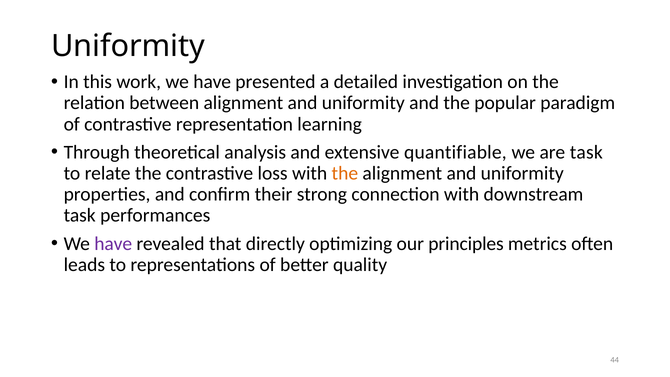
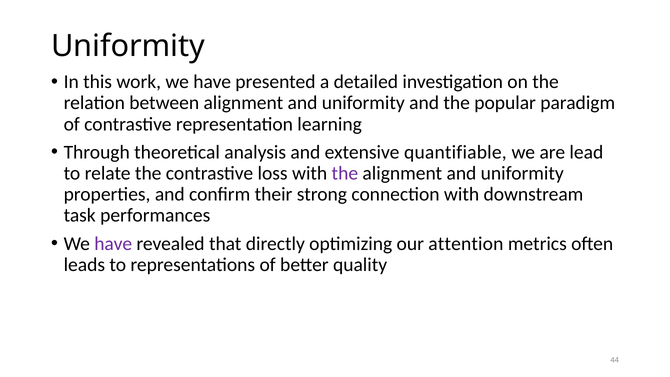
are task: task -> lead (586, 152)
the colour: orange -> purple (345, 173)
principles: principles -> attention (466, 244)
